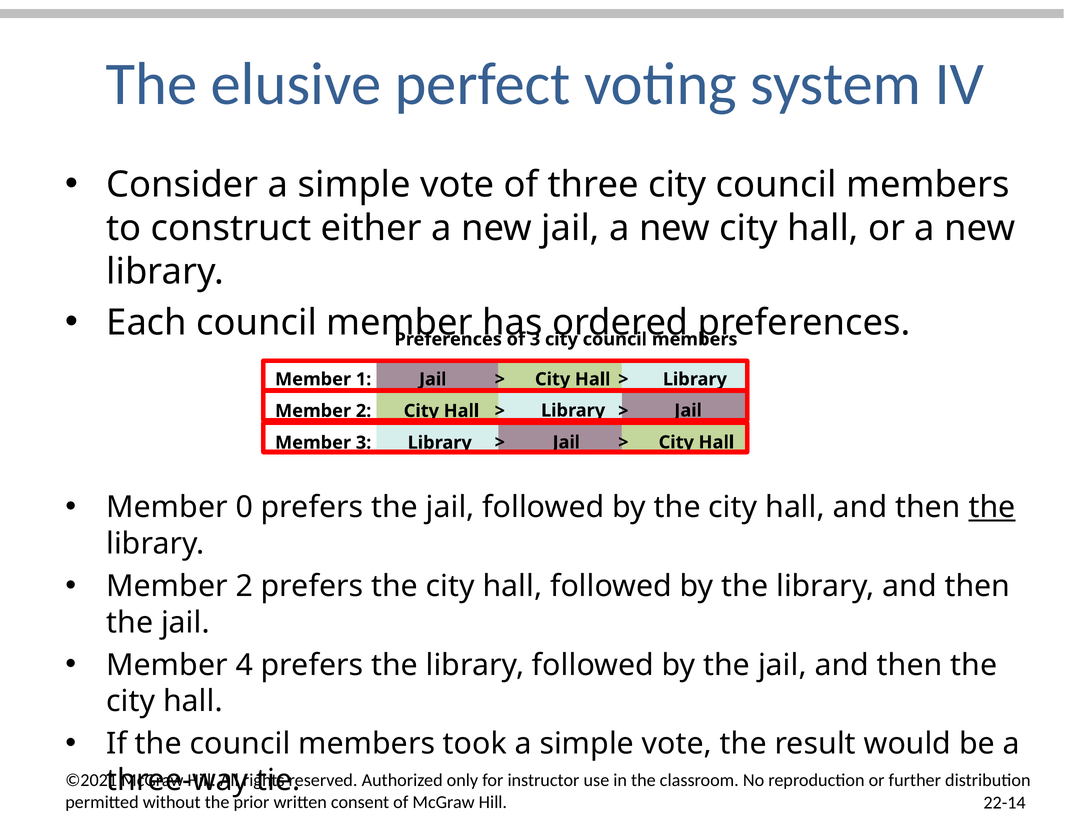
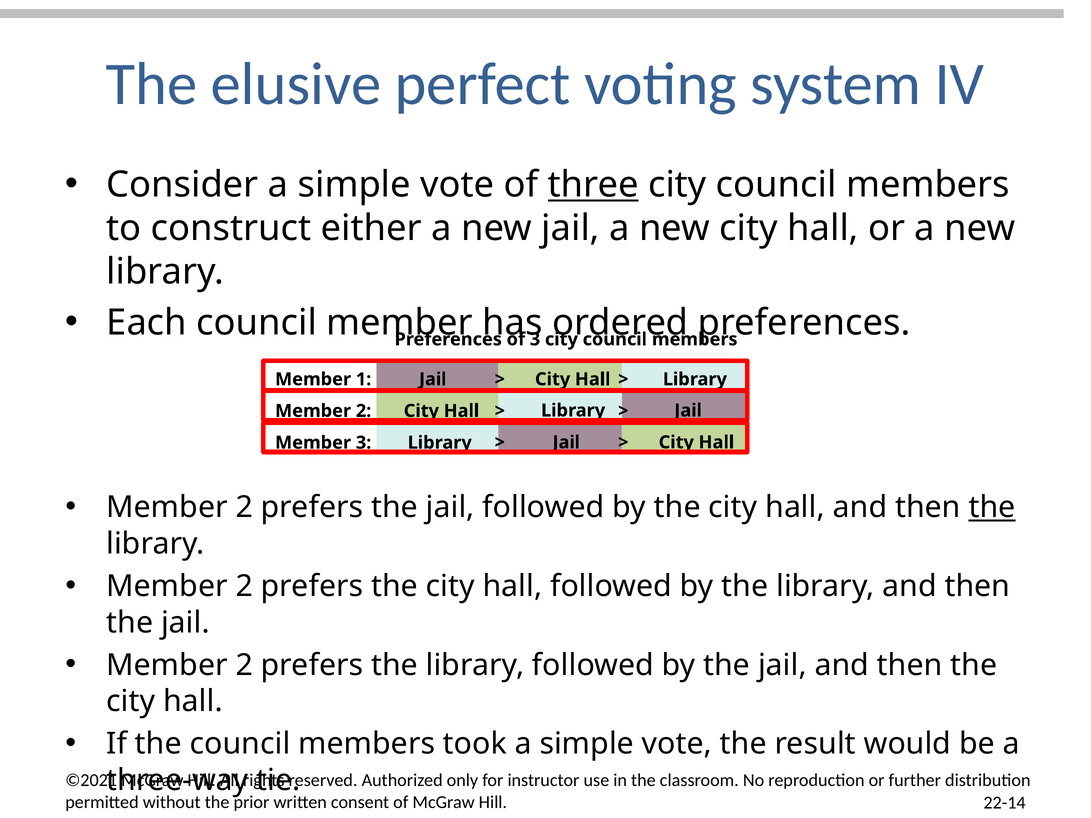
three underline: none -> present (593, 185)
0: 0 -> 2 (244, 508)
4: 4 -> 2 (244, 665)
